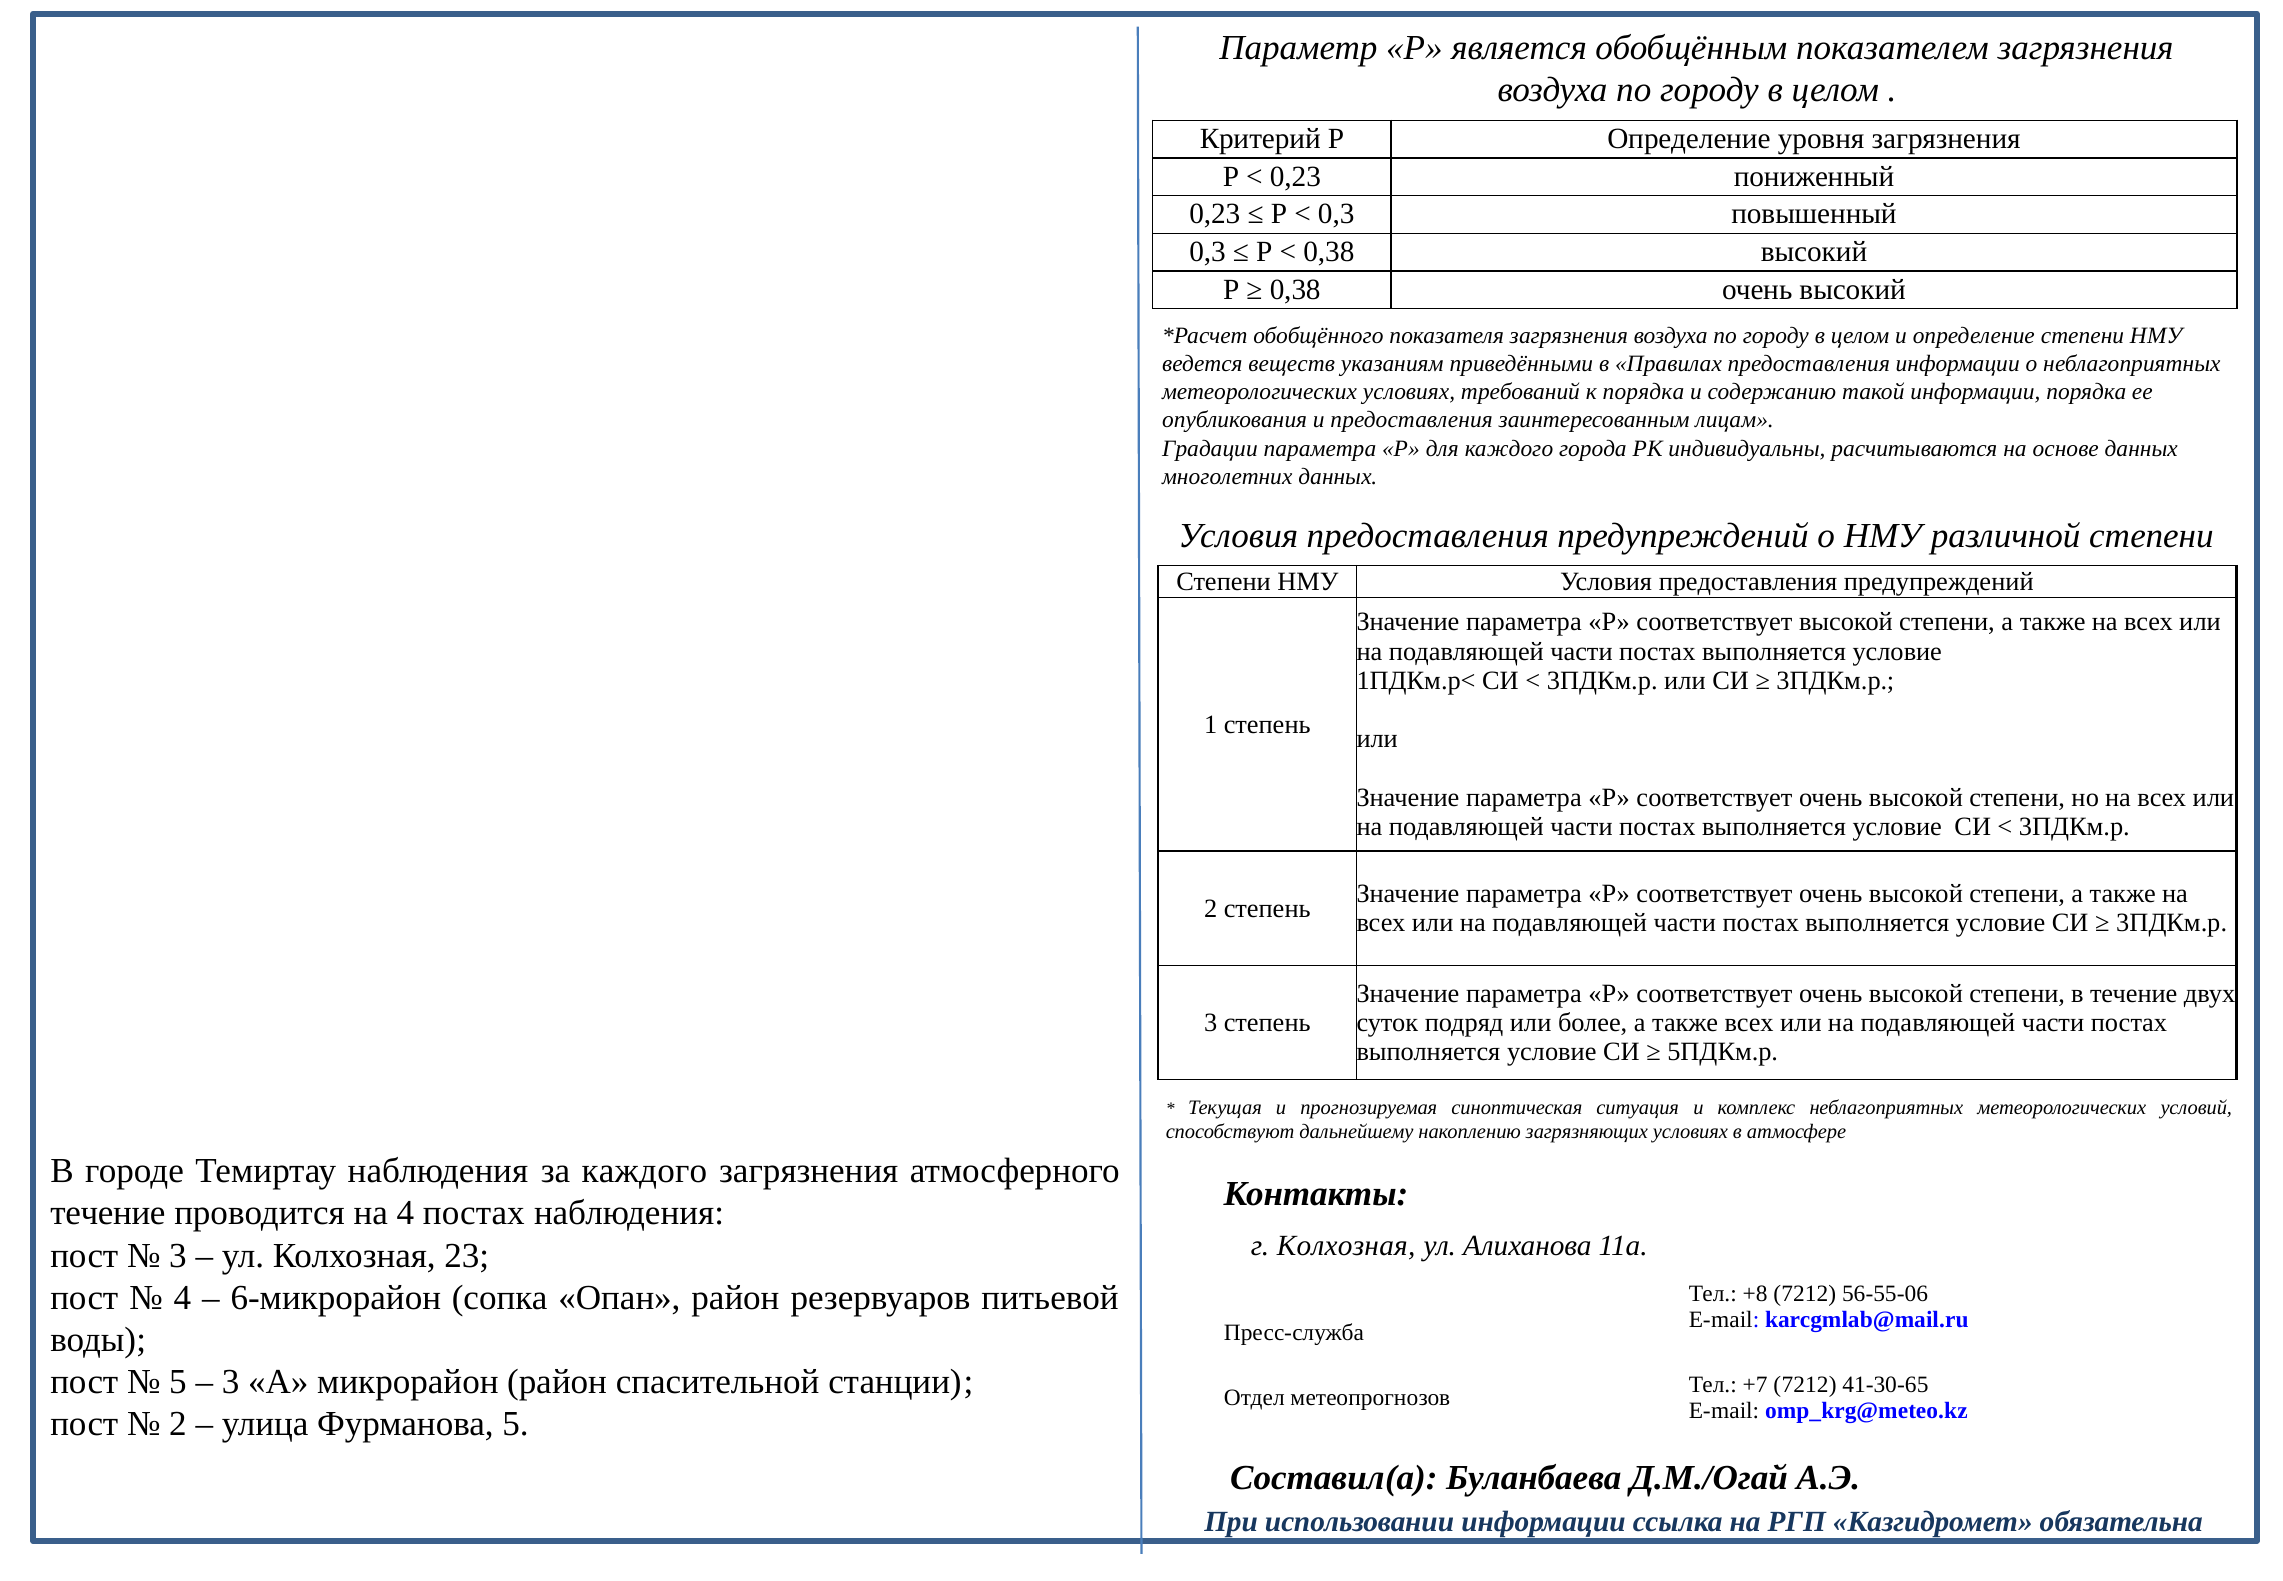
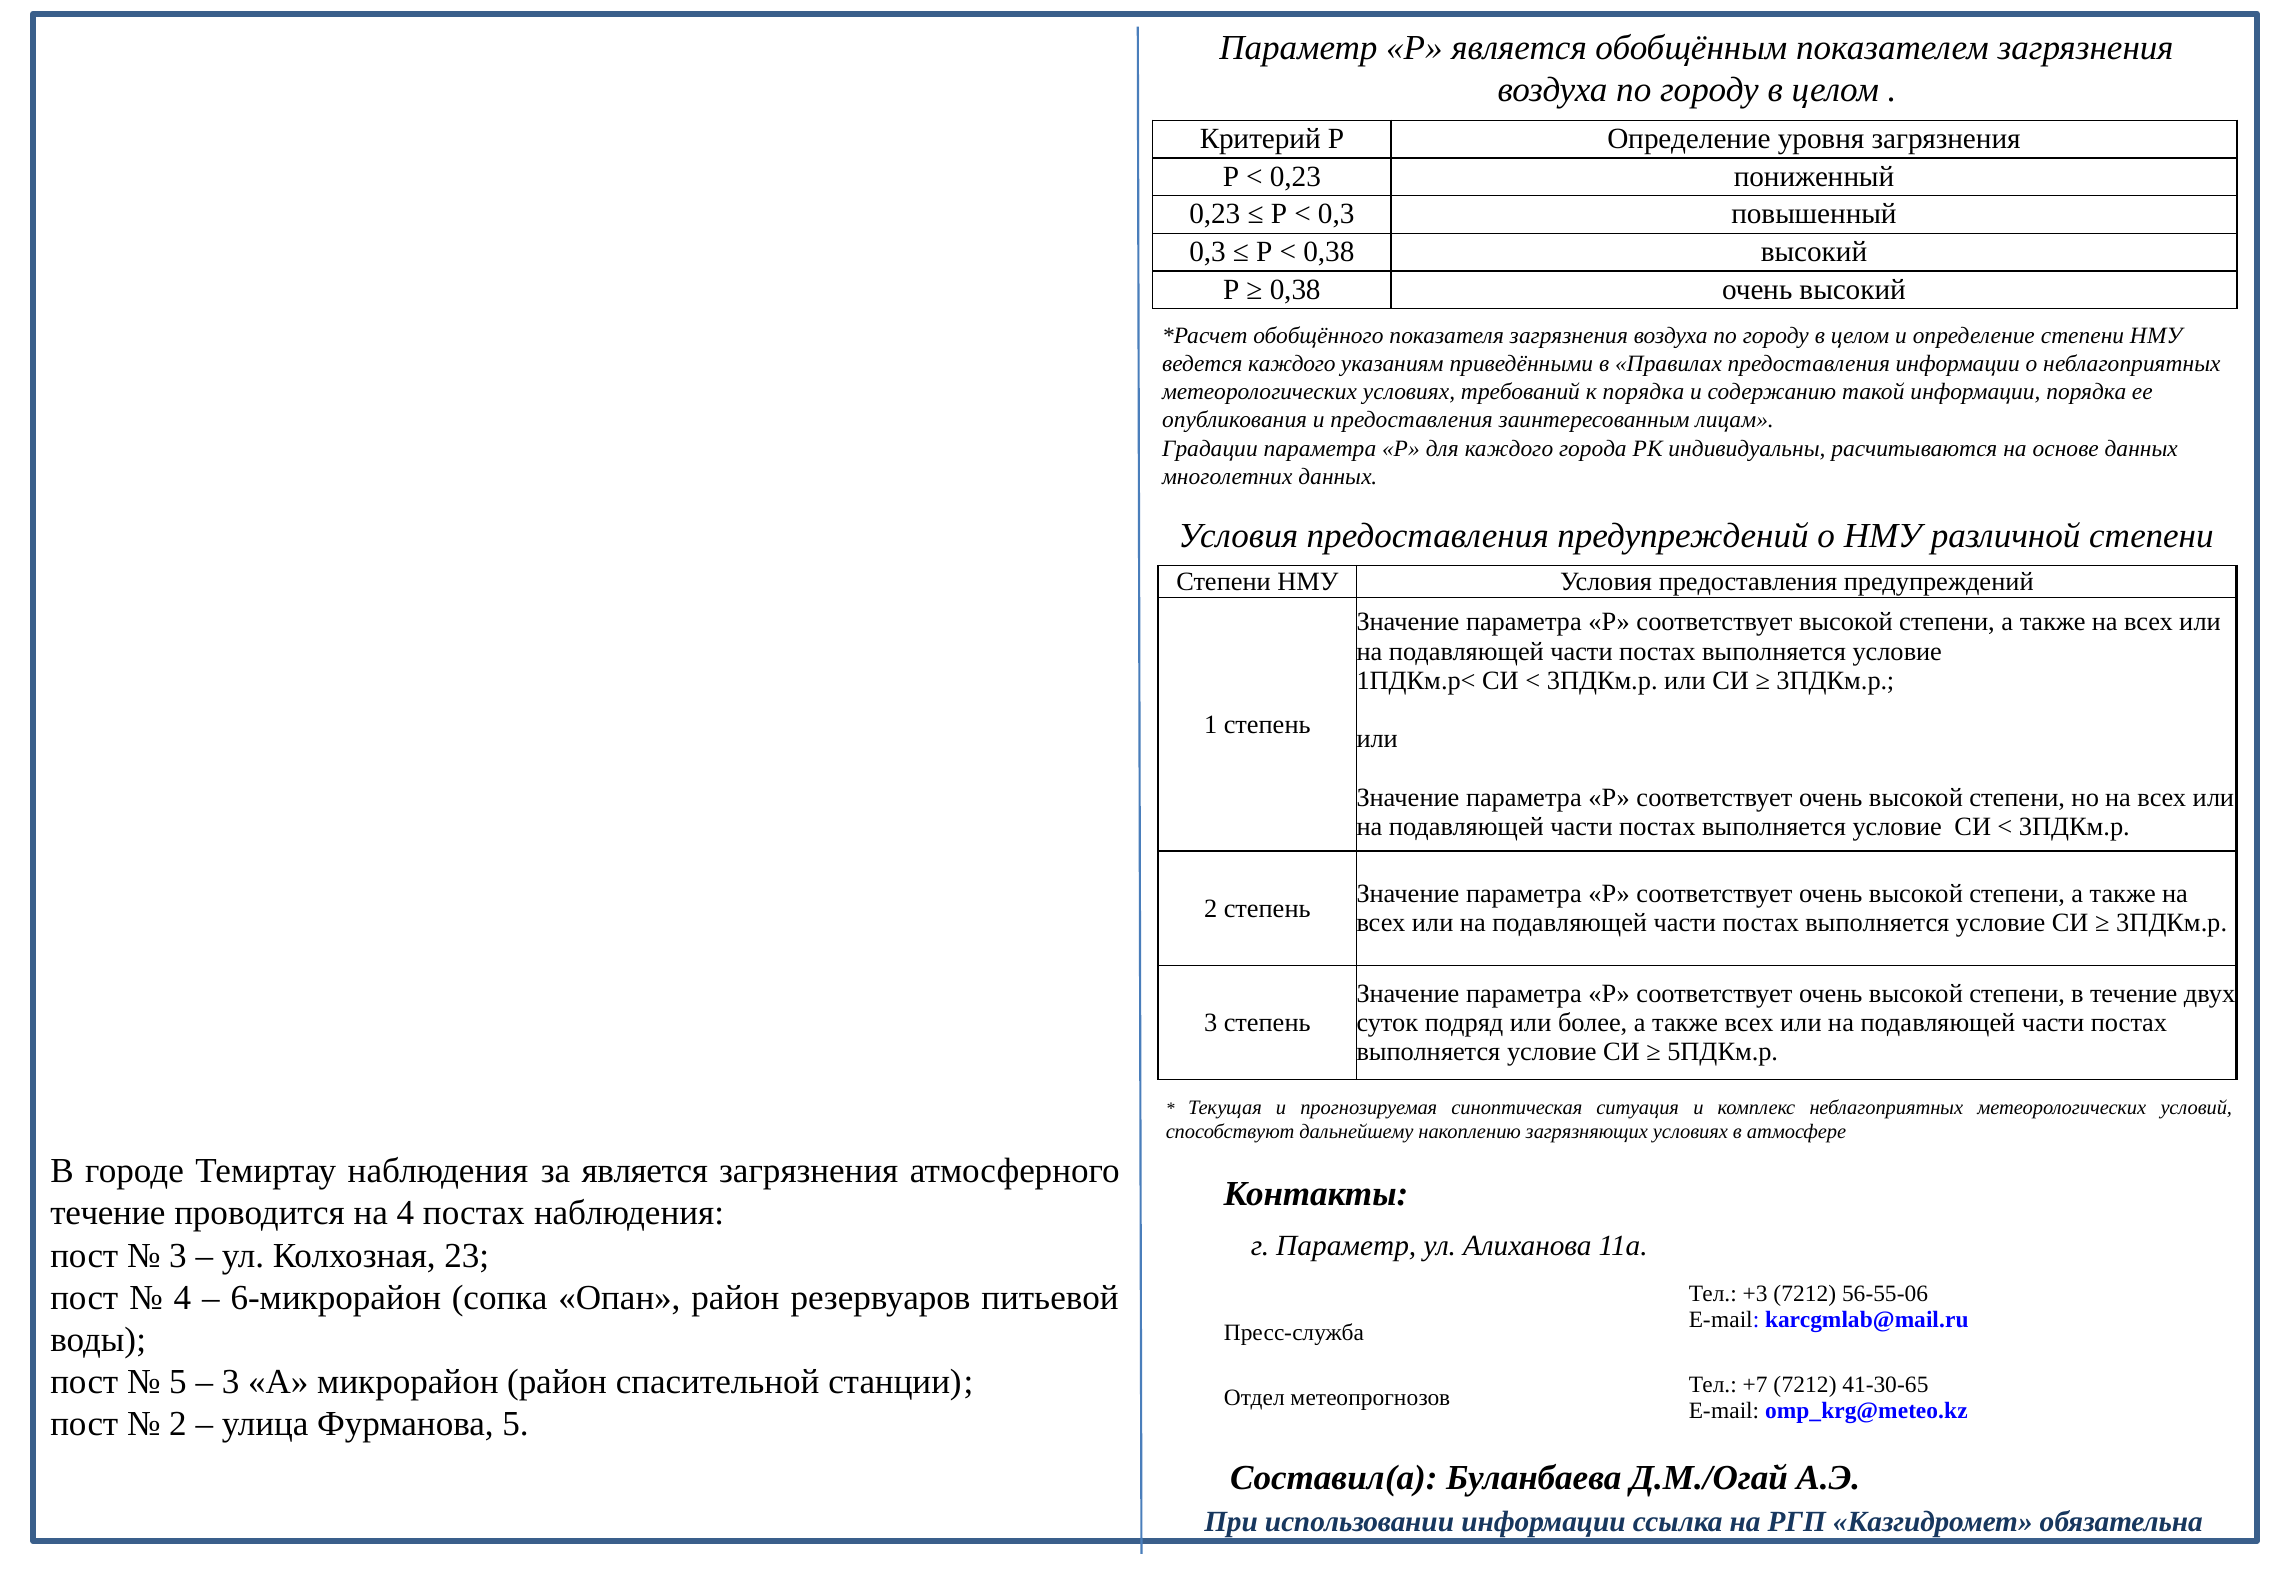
ведется веществ: веществ -> каждого (1292, 364)
за каждого: каждого -> является (645, 1171)
г Колхозная: Колхозная -> Параметр (1346, 1245)
+8: +8 -> +3 (1755, 1293)
